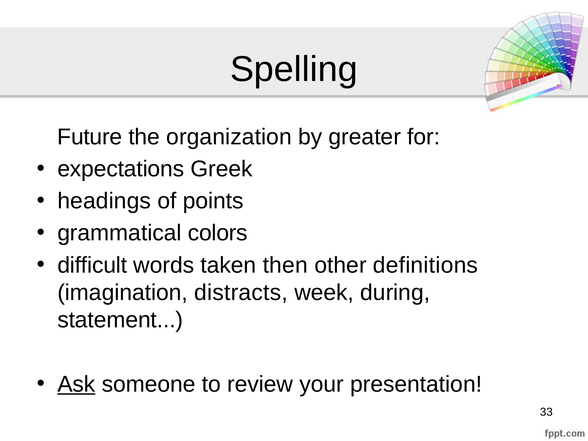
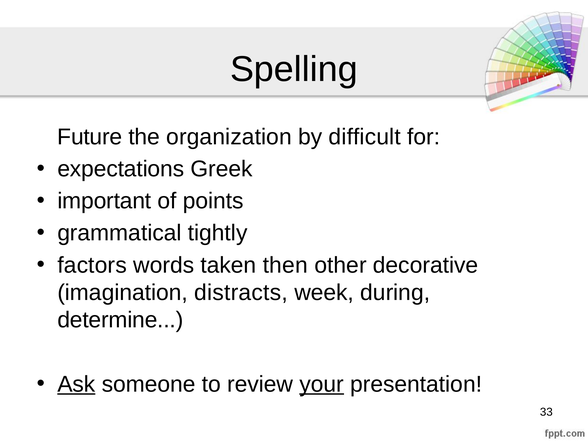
greater: greater -> difficult (365, 137)
headings: headings -> important (104, 201)
colors: colors -> tightly (218, 233)
difficult: difficult -> factors (92, 265)
definitions: definitions -> decorative (426, 265)
statement: statement -> determine (120, 320)
your underline: none -> present (322, 384)
